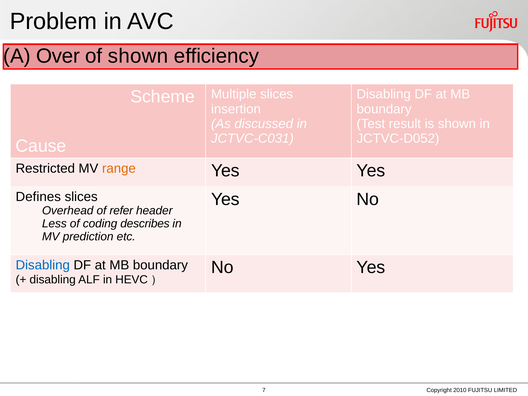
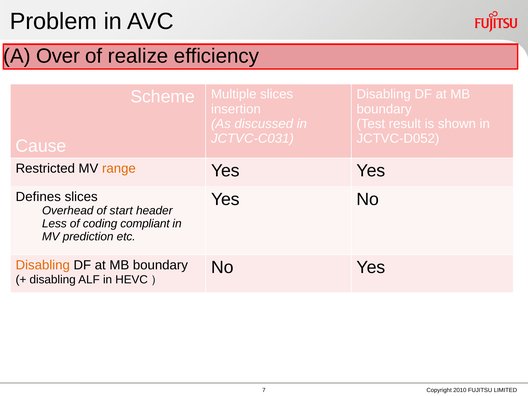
of shown: shown -> realize (138, 56)
refer: refer -> start (121, 211)
describes: describes -> compliant (145, 224)
Disabling colour: blue -> orange (43, 265)
